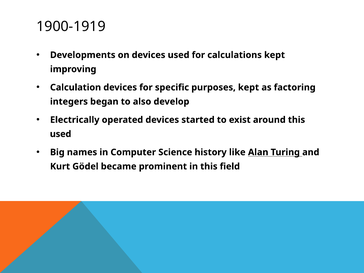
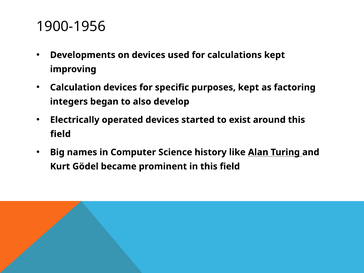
1900-1919: 1900-1919 -> 1900-1956 (71, 26)
used: used -> field (60, 134)
